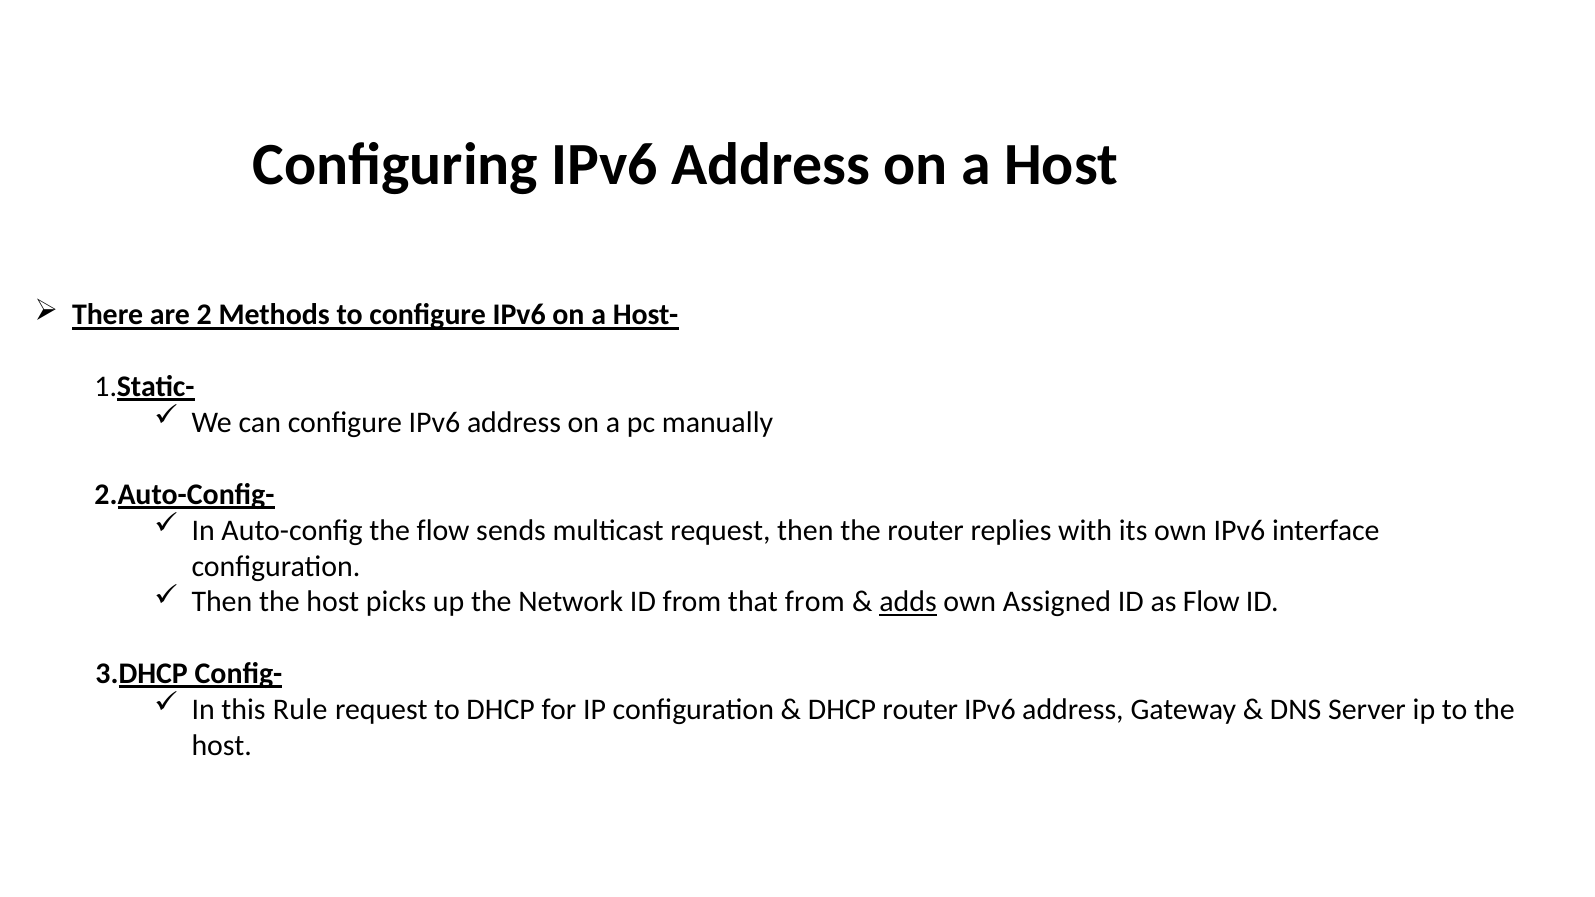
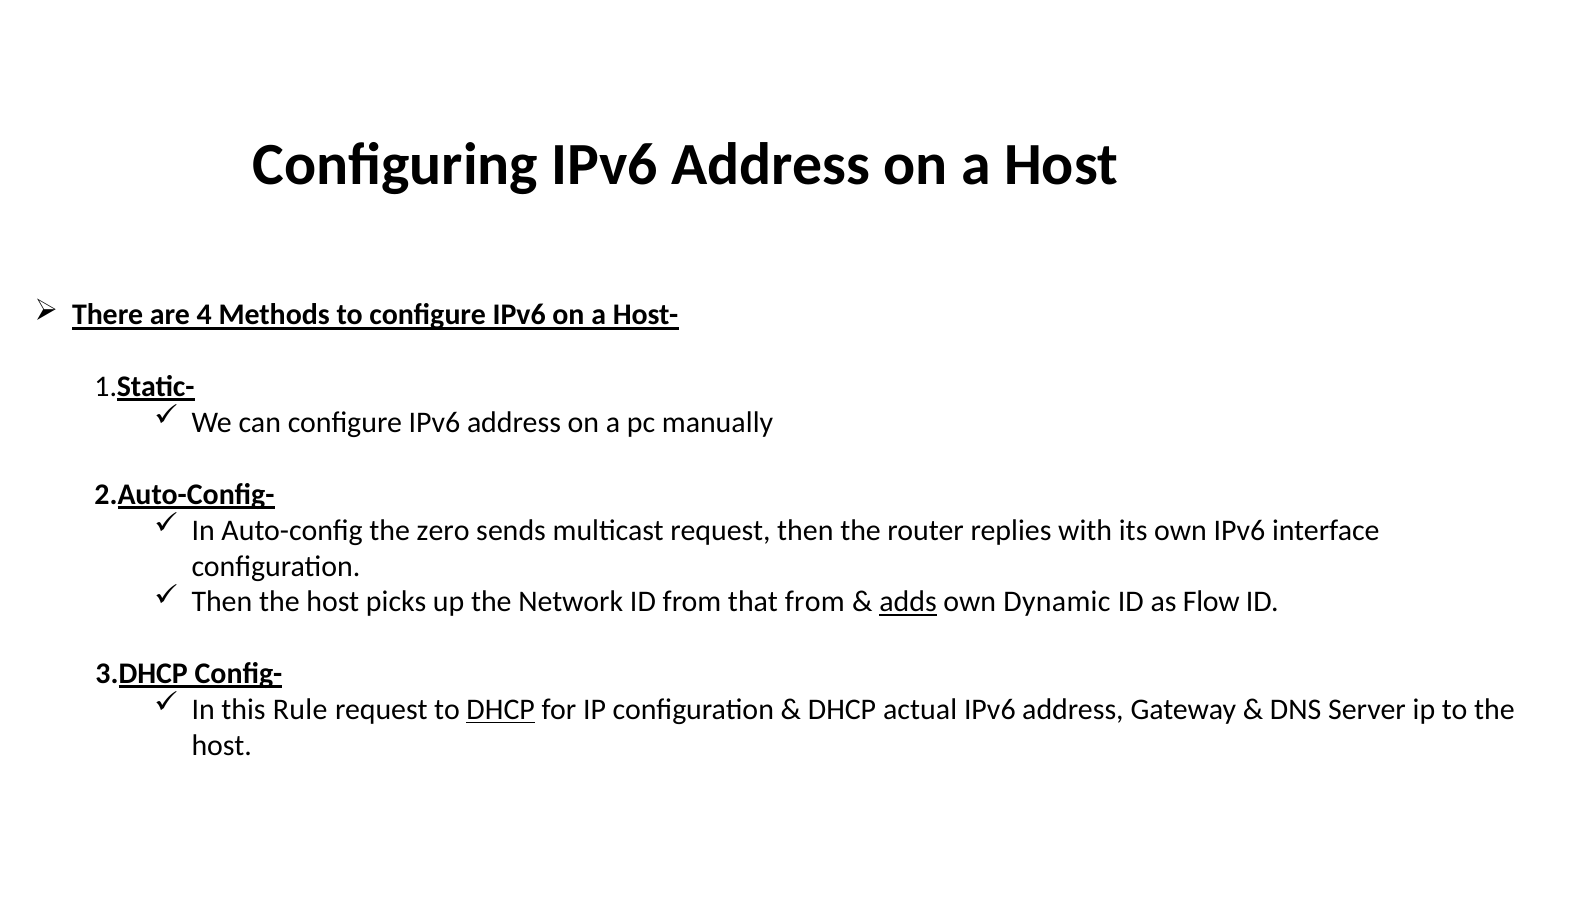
2: 2 -> 4 (204, 315)
the flow: flow -> zero (443, 530)
Assigned: Assigned -> Dynamic (1057, 602)
DHCP underline: none -> present (501, 710)
DHCP router: router -> actual (920, 710)
